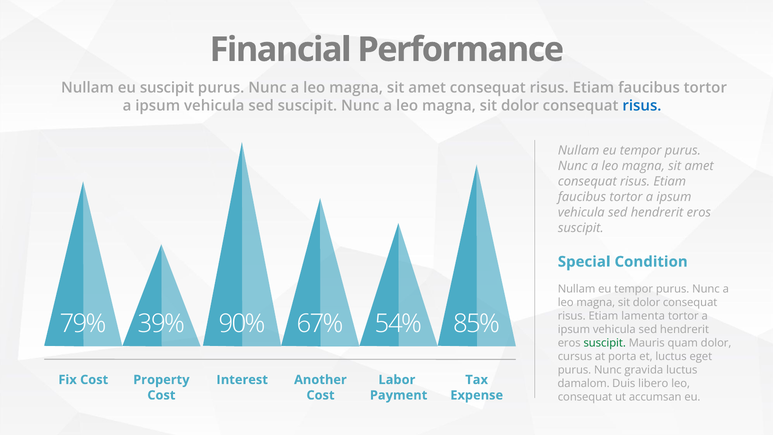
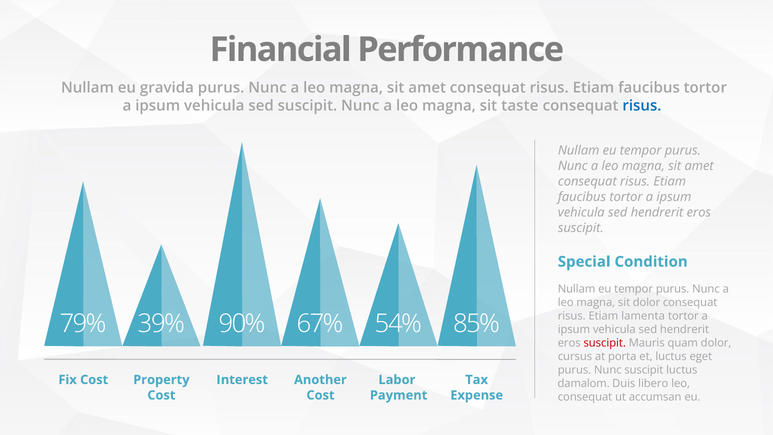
eu suscipit: suscipit -> gravida (167, 88)
dolor: dolor -> taste (520, 106)
suscipit colour: green -> red (605, 343)
Nunc gravida: gravida -> suscipit (644, 370)
